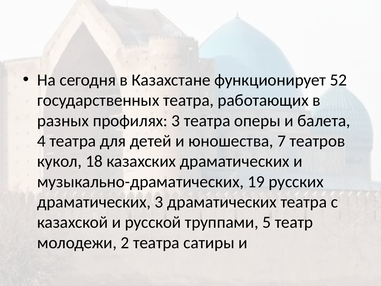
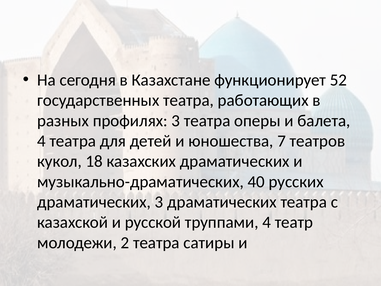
19: 19 -> 40 (256, 182)
труппами 5: 5 -> 4 (267, 222)
